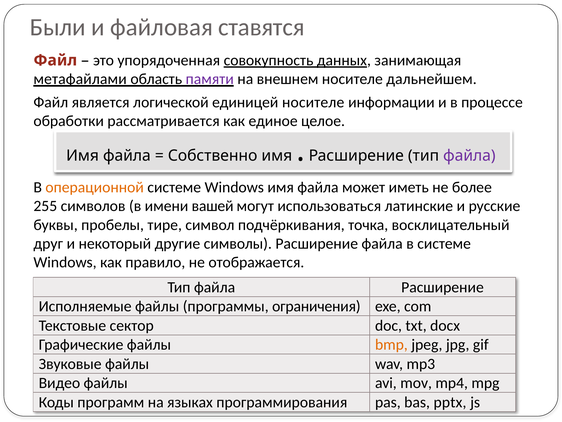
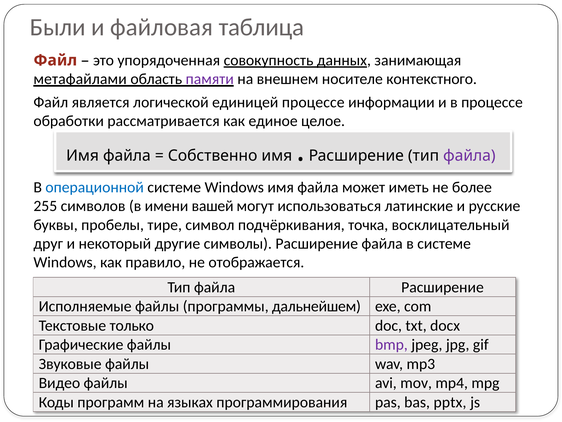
ставятся: ставятся -> таблица (261, 27)
дальнейшем: дальнейшем -> контекстного (432, 79)
единицей носителе: носителе -> процессе (313, 102)
операционной colour: orange -> blue (95, 187)
ограничения: ограничения -> дальнейшем (316, 306)
сектор: сектор -> только (132, 325)
bmp colour: orange -> purple (391, 344)
